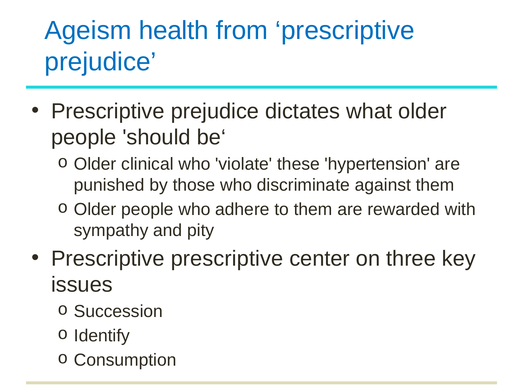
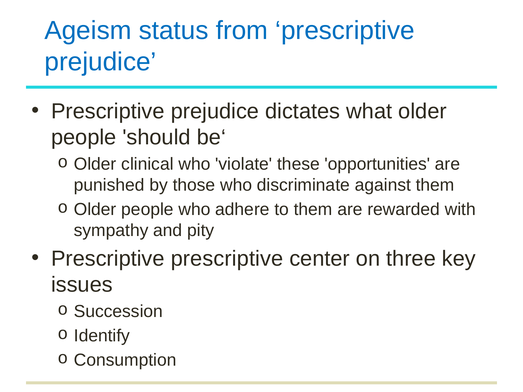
health: health -> status (174, 31)
hypertension: hypertension -> opportunities (377, 164)
